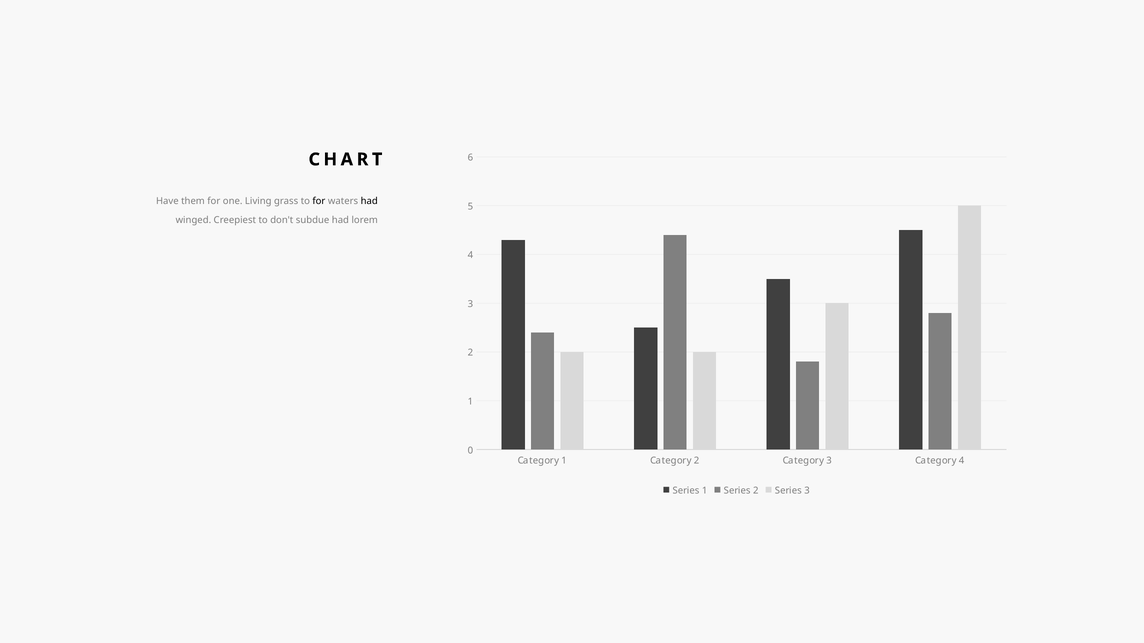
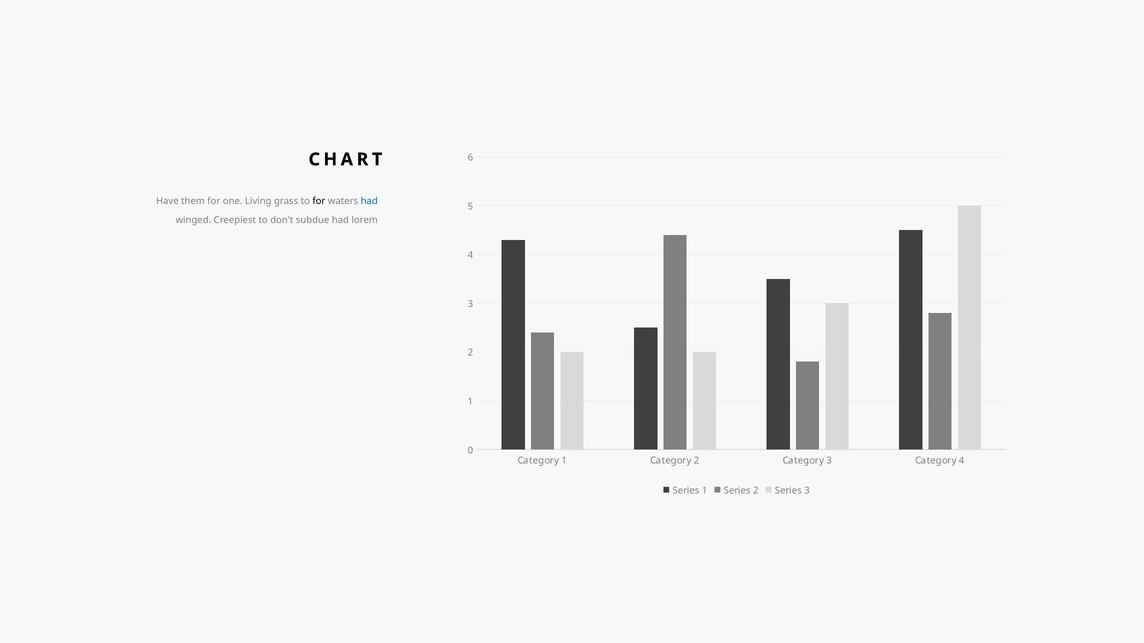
had colour: black -> blue (369, 201)
